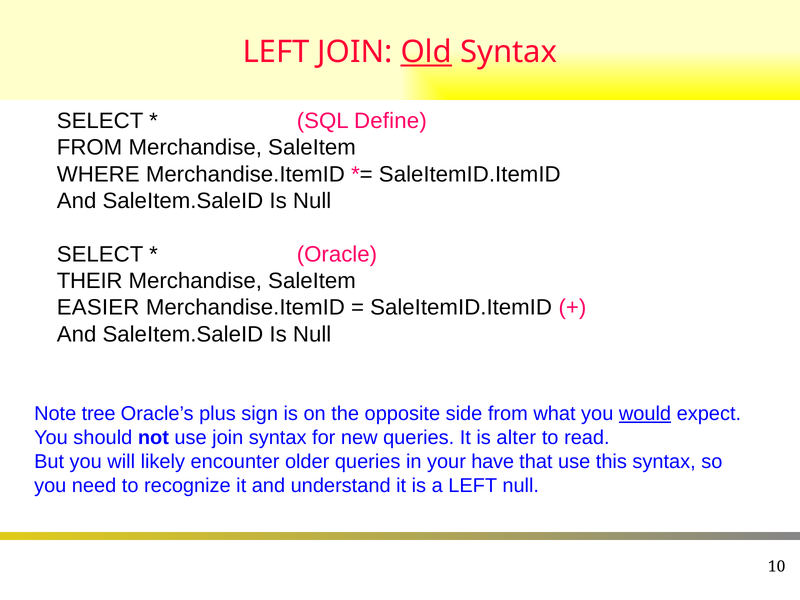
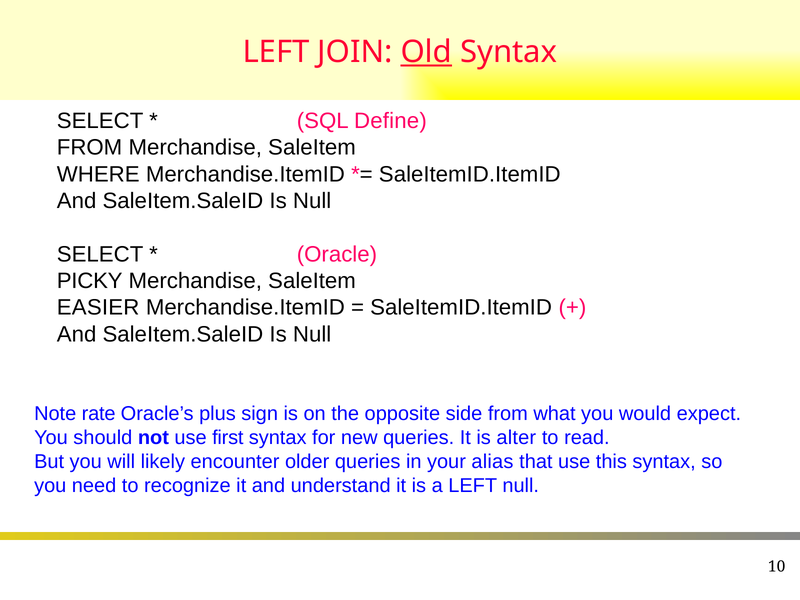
THEIR: THEIR -> PICKY (90, 281)
tree: tree -> rate (99, 414)
would underline: present -> none (645, 414)
use join: join -> first (228, 438)
have: have -> alias (492, 462)
